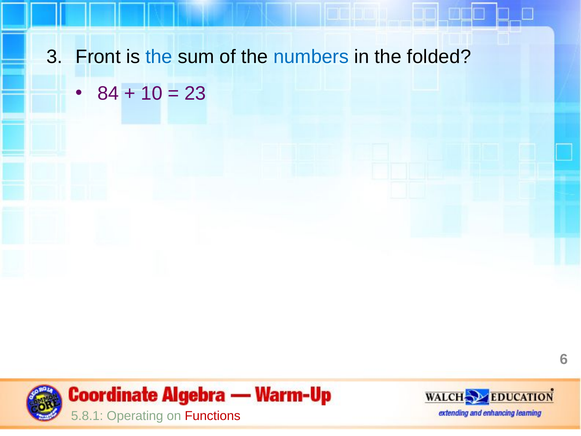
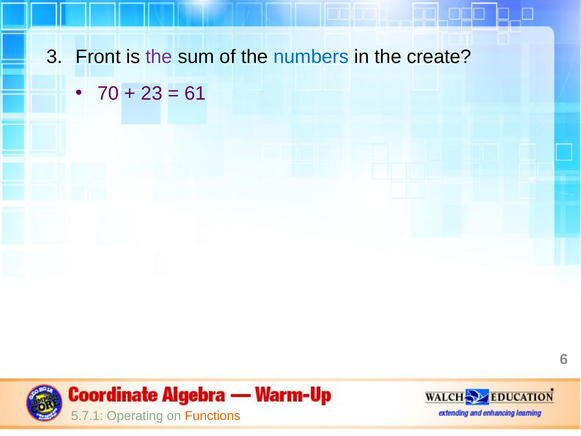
the colour: blue -> purple (159, 57)
folded: folded -> create (439, 57)
84: 84 -> 70 (108, 93)
10: 10 -> 23 (152, 93)
23: 23 -> 61 (195, 93)
5.8.1: 5.8.1 -> 5.7.1 (87, 416)
Functions colour: red -> orange (213, 416)
